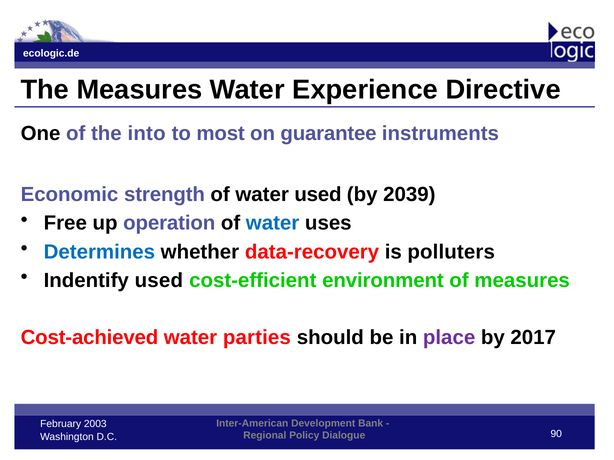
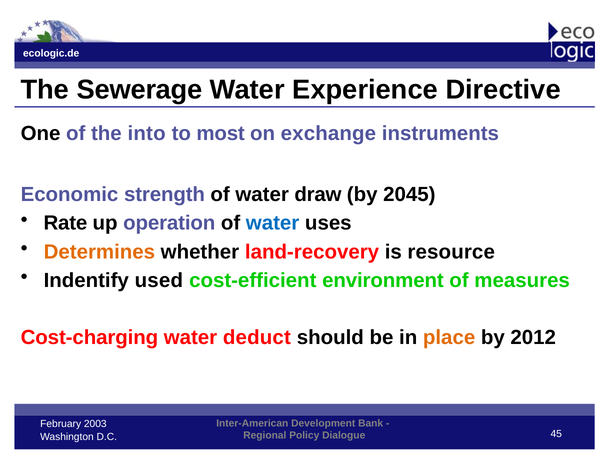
The Measures: Measures -> Sewerage (140, 90)
guarantee: guarantee -> exchange (328, 133)
water used: used -> draw (318, 195)
2039: 2039 -> 2045 (409, 195)
Free: Free -> Rate (65, 223)
Determines colour: blue -> orange (99, 252)
data-recovery: data-recovery -> land-recovery (312, 252)
polluters: polluters -> resource (451, 252)
Cost-achieved: Cost-achieved -> Cost-charging (89, 338)
parties: parties -> deduct (257, 338)
place colour: purple -> orange (449, 338)
2017: 2017 -> 2012 (533, 338)
90: 90 -> 45 (556, 435)
